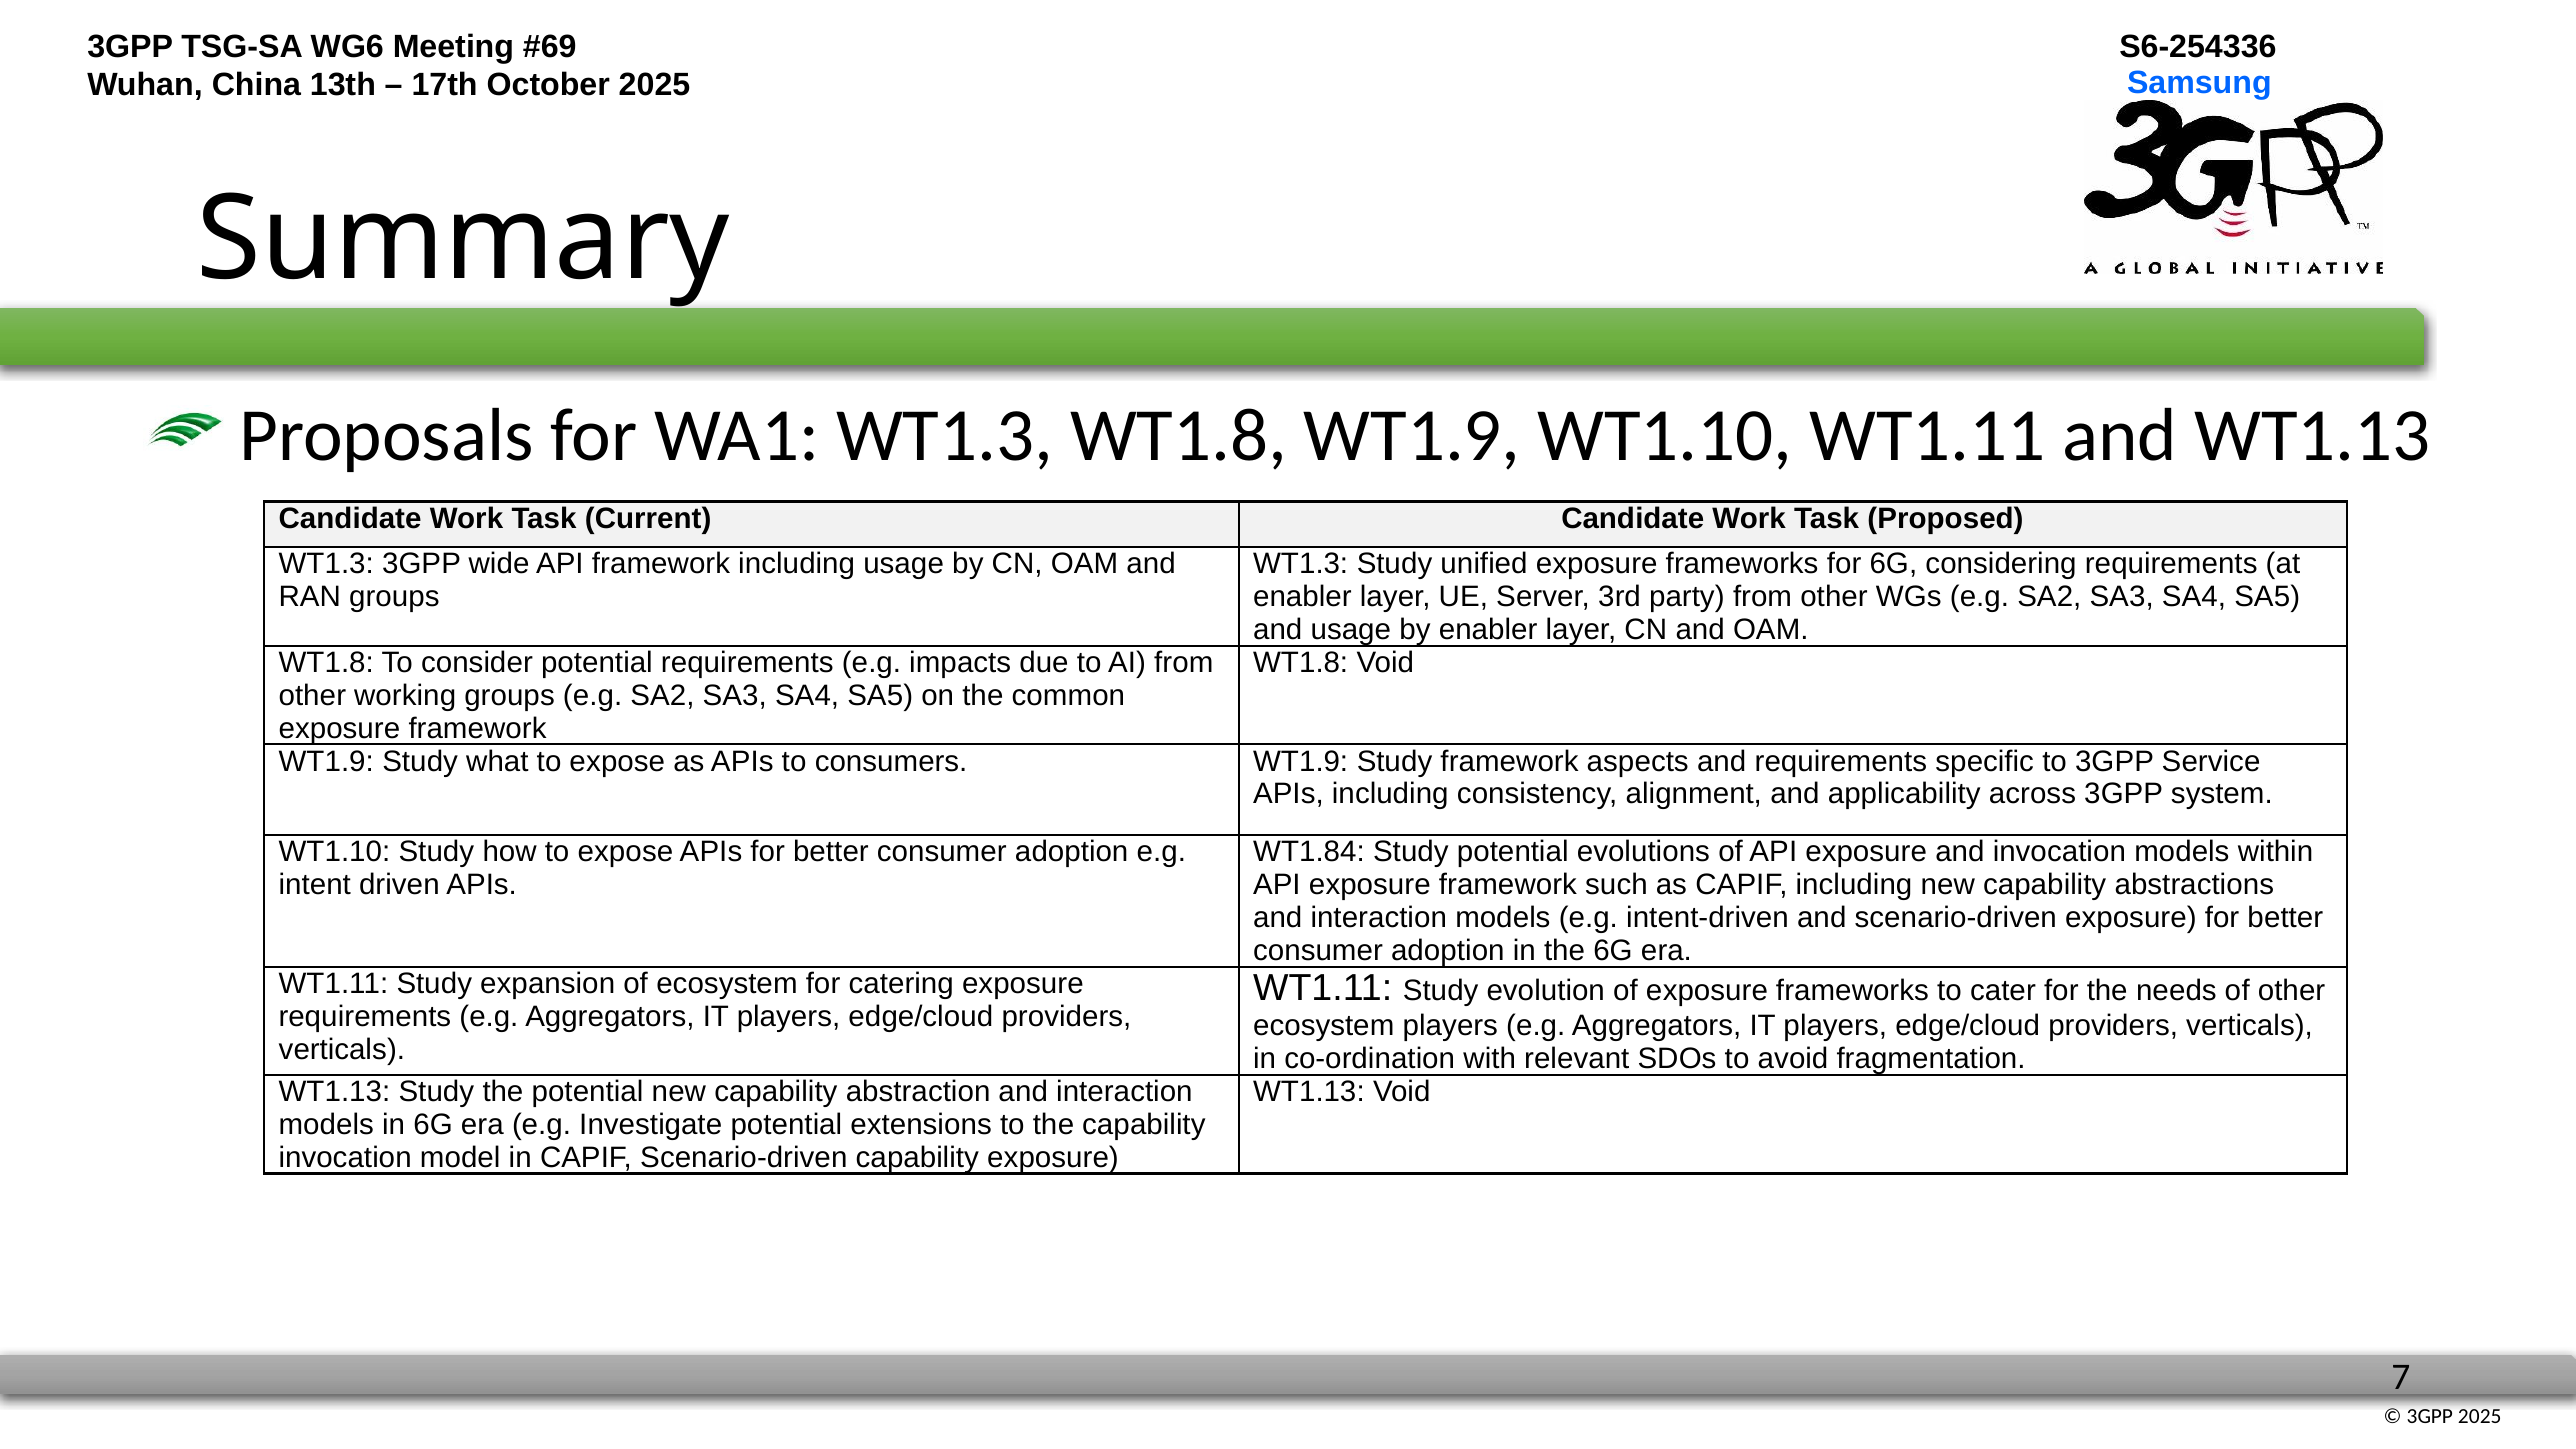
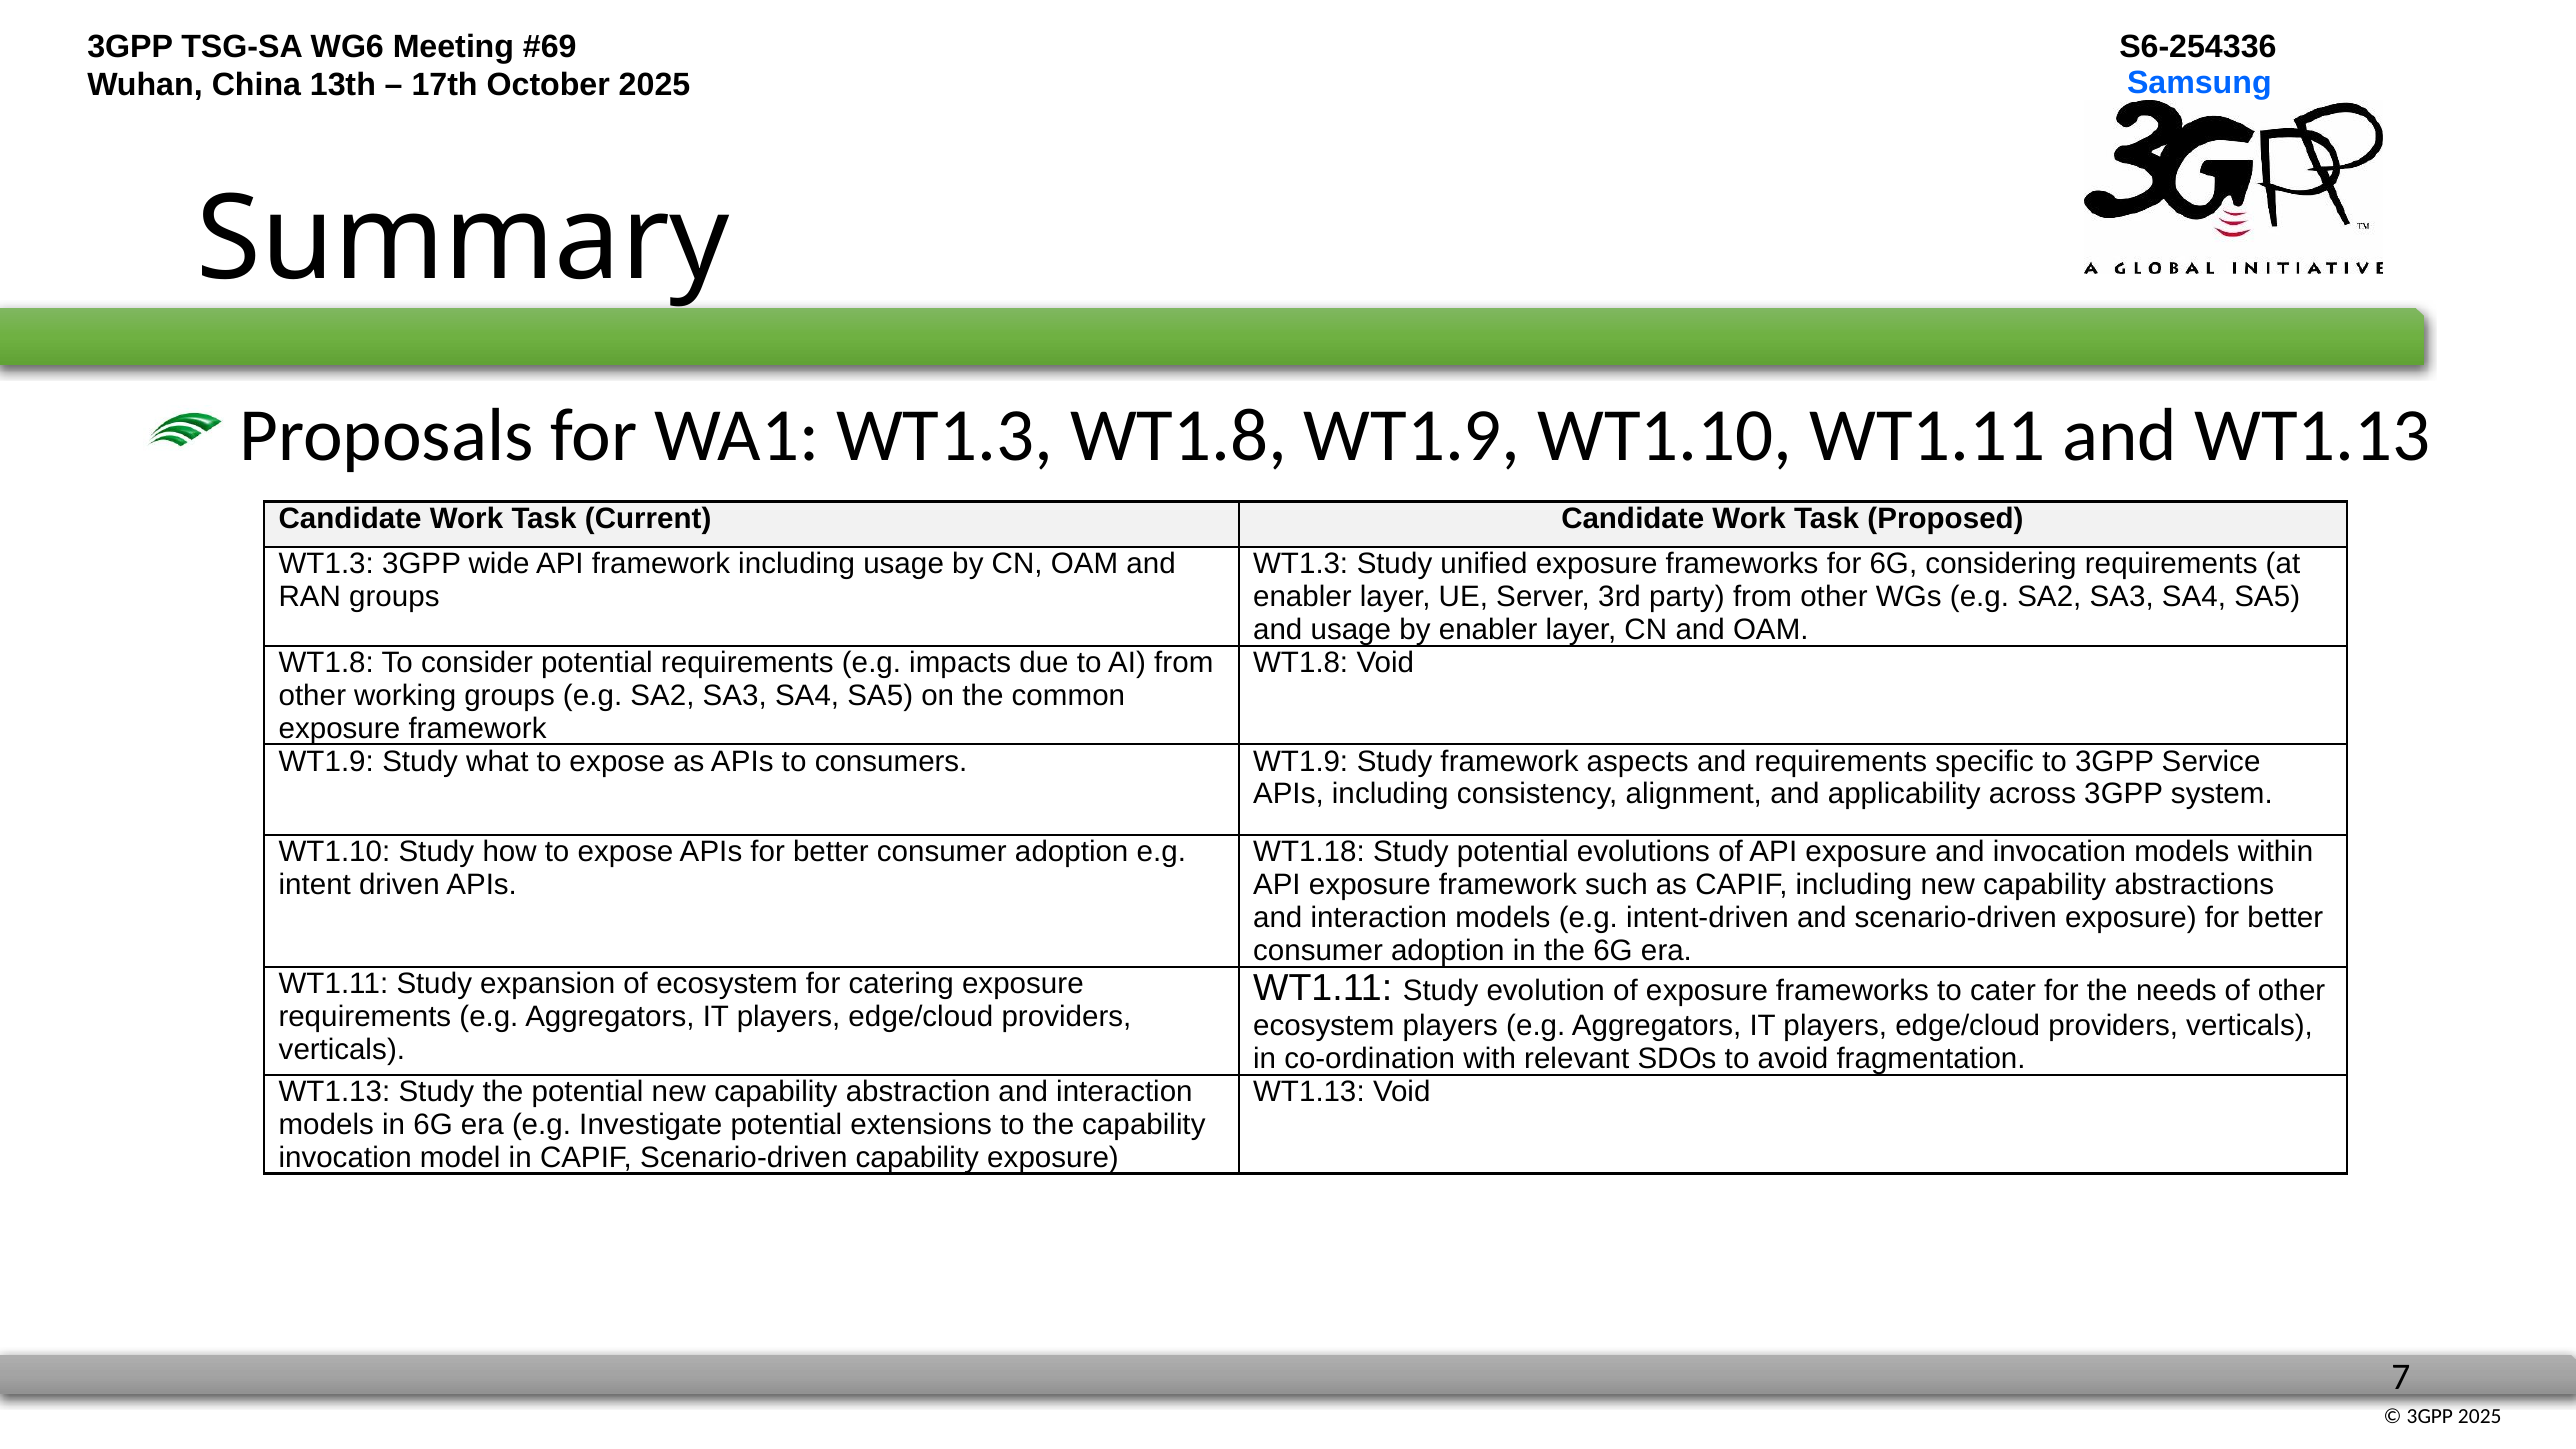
WT1.84: WT1.84 -> WT1.18 (1309, 852)
